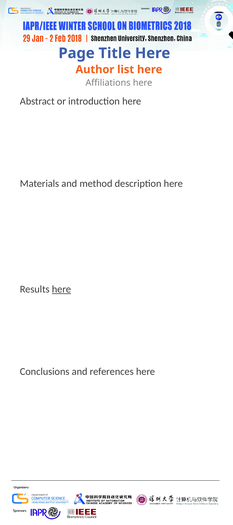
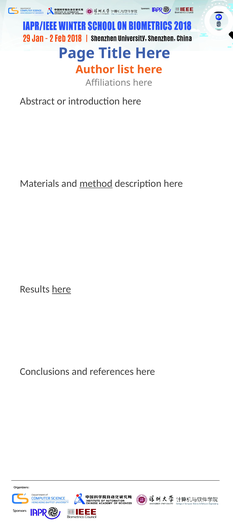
method underline: none -> present (96, 183)
